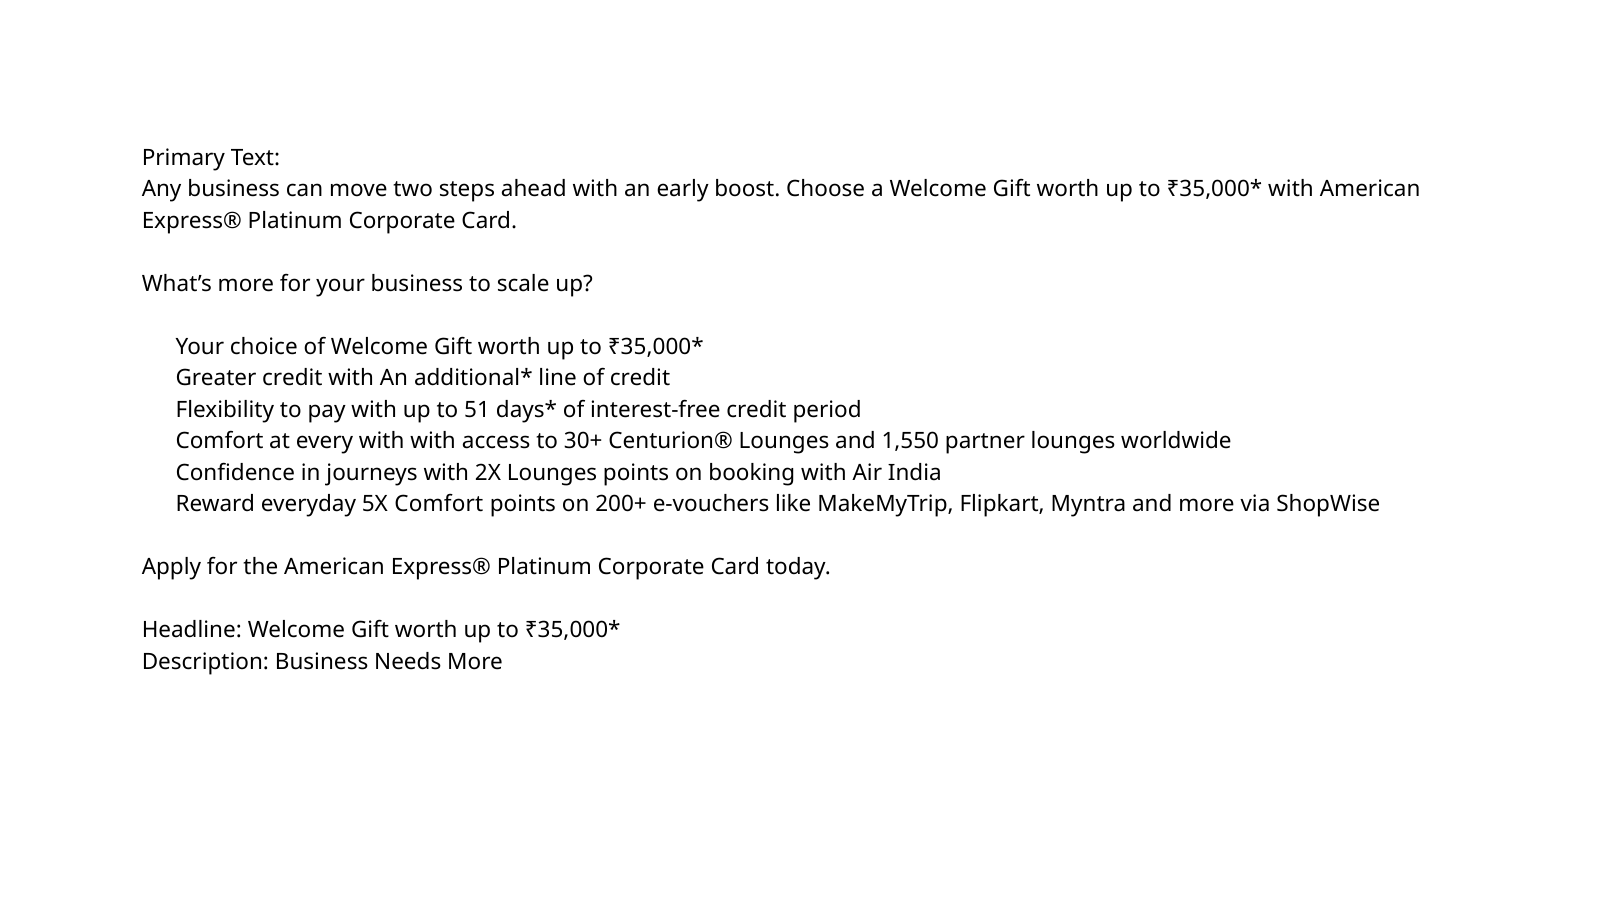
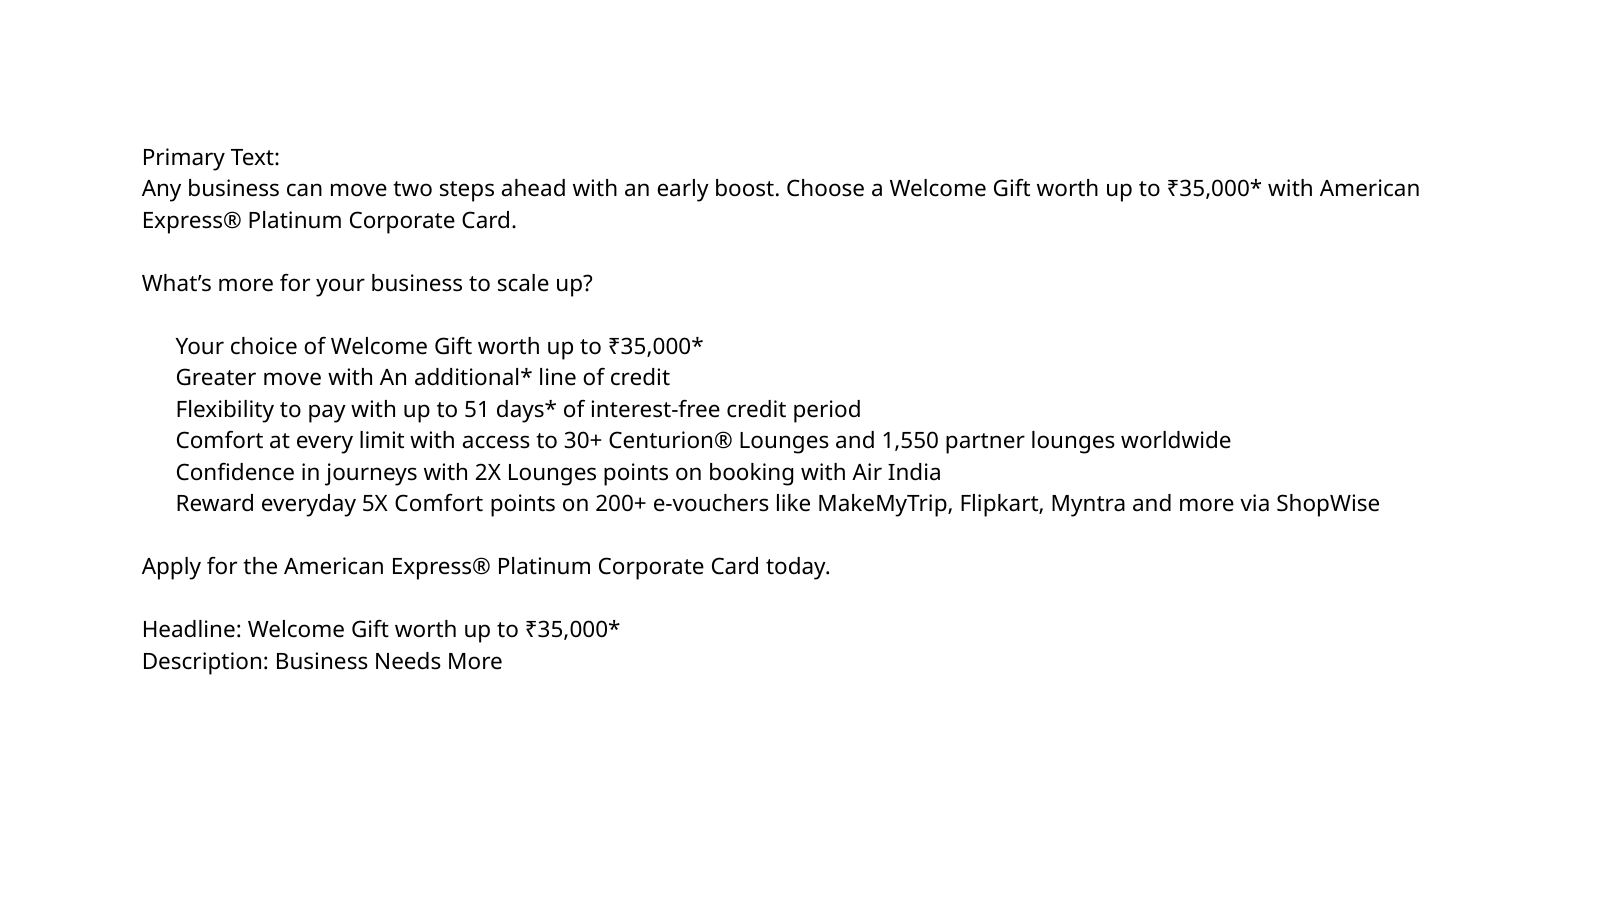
Greater credit: credit -> move (292, 378)
every with: with -> limit (382, 441)
